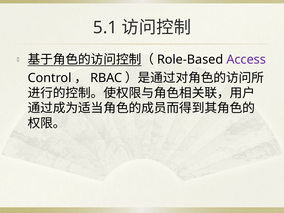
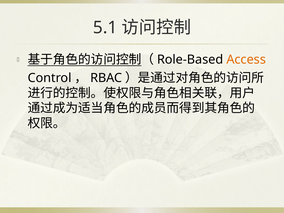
Access colour: purple -> orange (246, 60)
